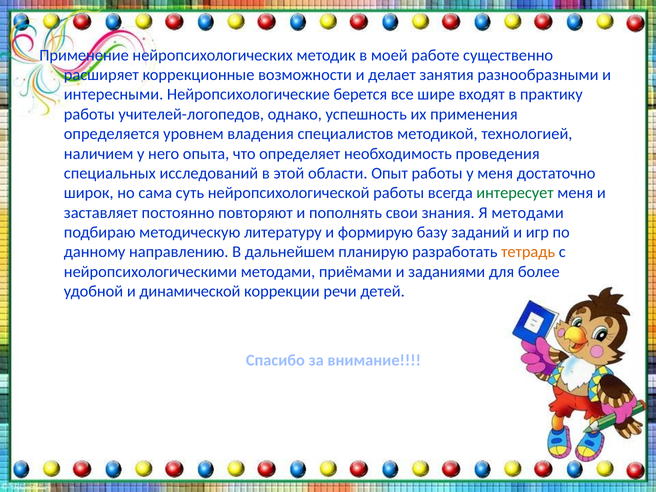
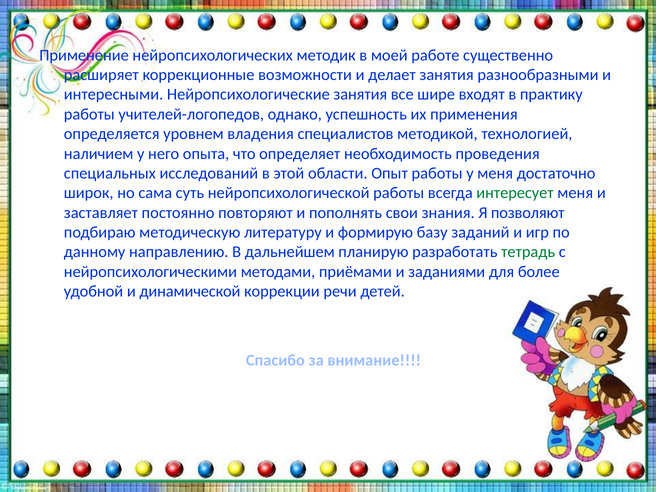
Нейропсихологические берется: берется -> занятия (360, 95)
Я методами: методами -> позволяют (528, 213)
тетрадь colour: orange -> green (528, 252)
